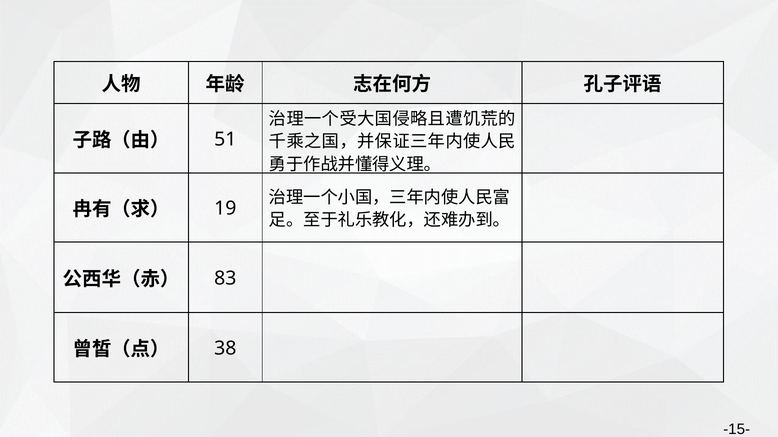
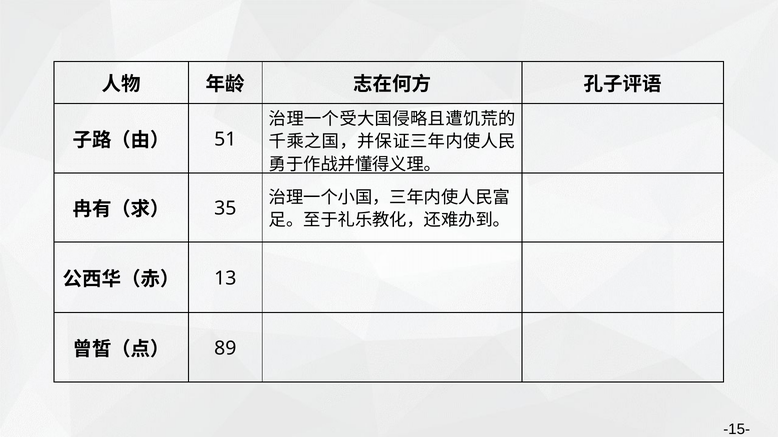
19: 19 -> 35 (225, 209)
83: 83 -> 13 (225, 279)
38: 38 -> 89 (225, 349)
